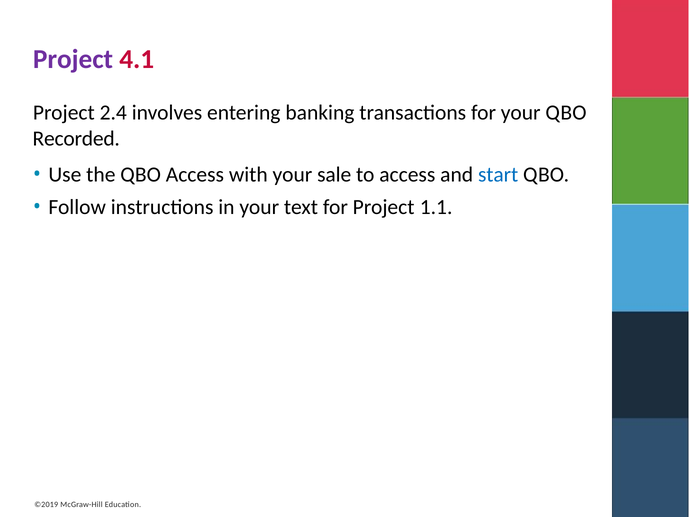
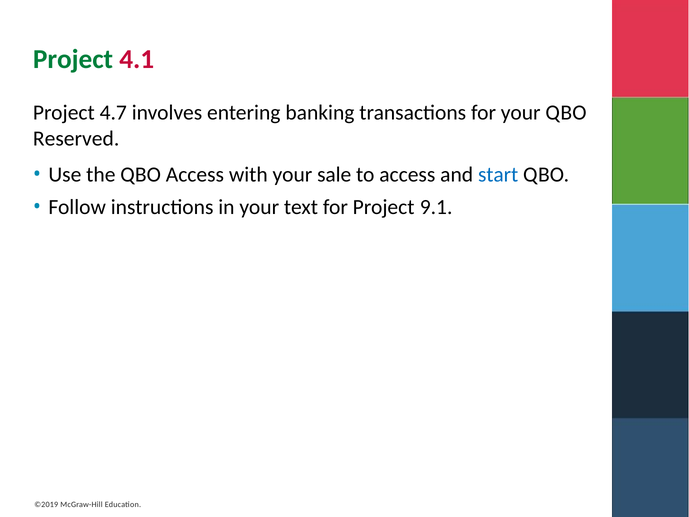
Project colour: purple -> green (73, 59)
2.4: 2.4 -> 4.7 (113, 113)
Recorded: Recorded -> Reserved (76, 138)
1.1: 1.1 -> 9.1 (436, 207)
